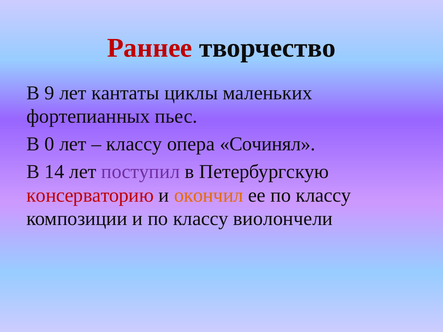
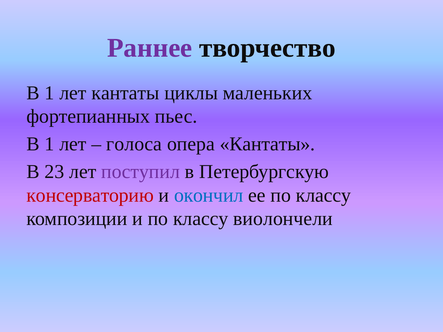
Раннее colour: red -> purple (150, 48)
9: 9 -> 1 (50, 93)
0: 0 -> 1 (50, 144)
классу: классу -> голоса (134, 144)
опера Сочинял: Сочинял -> Кантаты (267, 144)
14: 14 -> 23 (54, 172)
окончил colour: orange -> blue (209, 195)
